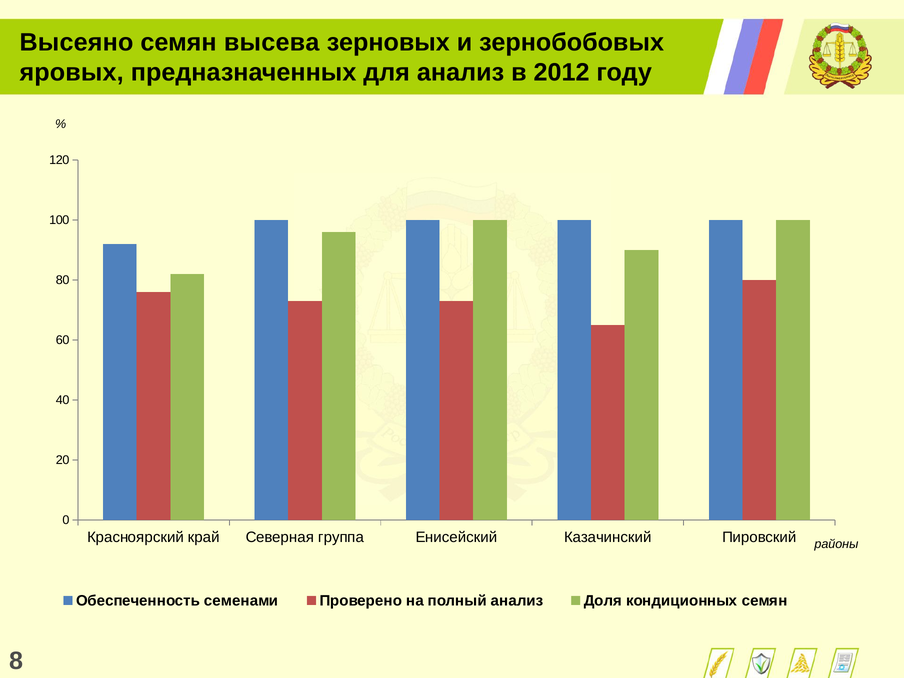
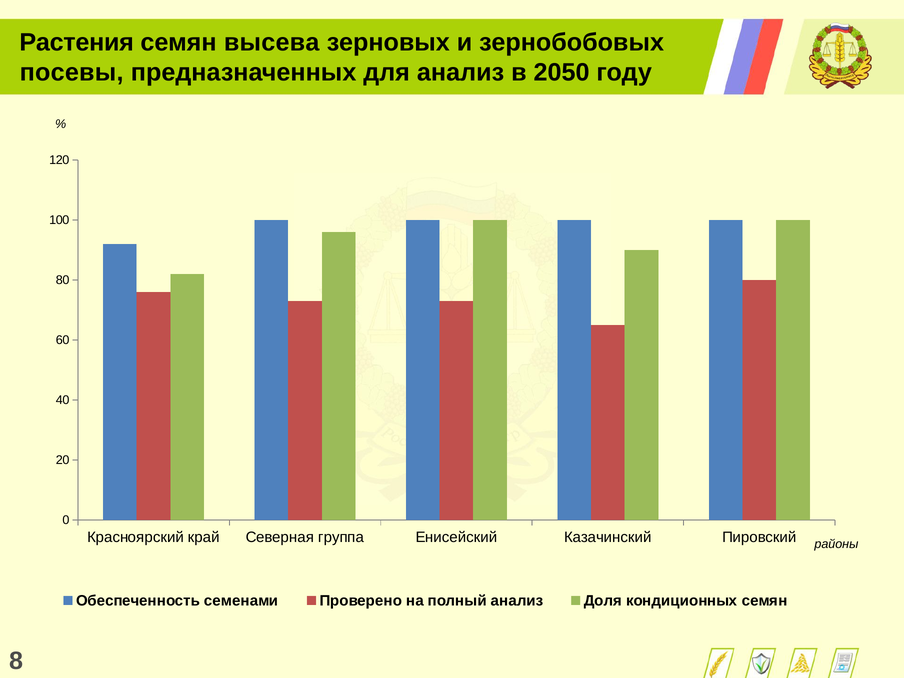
Высеяно: Высеяно -> Растения (77, 43)
яровых: яровых -> посевы (72, 73)
2012: 2012 -> 2050 (562, 73)
